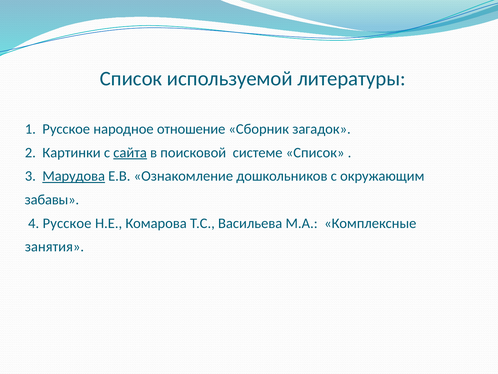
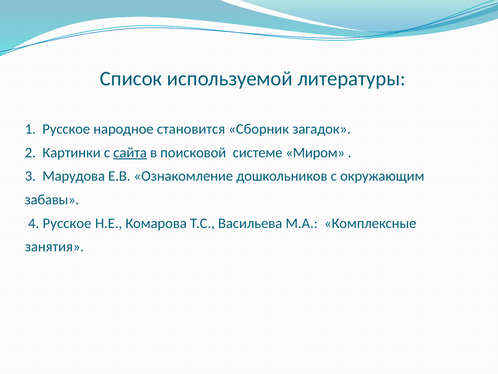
отношение: отношение -> становится (191, 129)
системе Список: Список -> Миром (315, 152)
Марудова underline: present -> none (74, 176)
